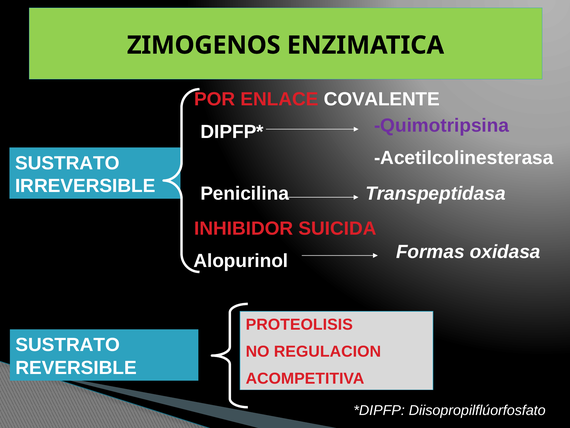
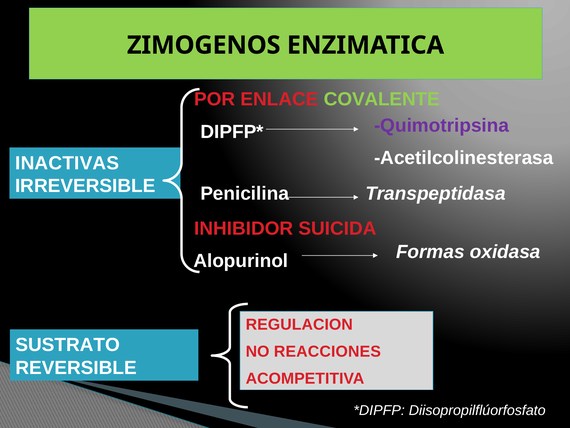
COVALENTE colour: white -> light green (382, 99)
SUSTRATO: SUSTRATO -> INACTIVAS (67, 163)
PROTEOLISIS: PROTEOLISIS -> REGULACION (299, 324)
REGULACION: REGULACION -> REACCIONES (327, 351)
